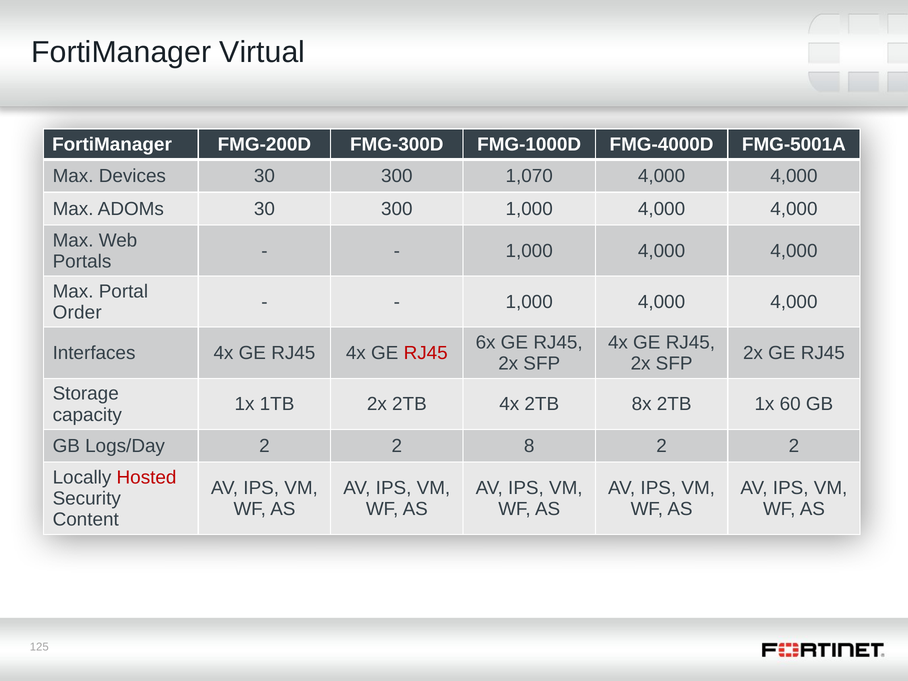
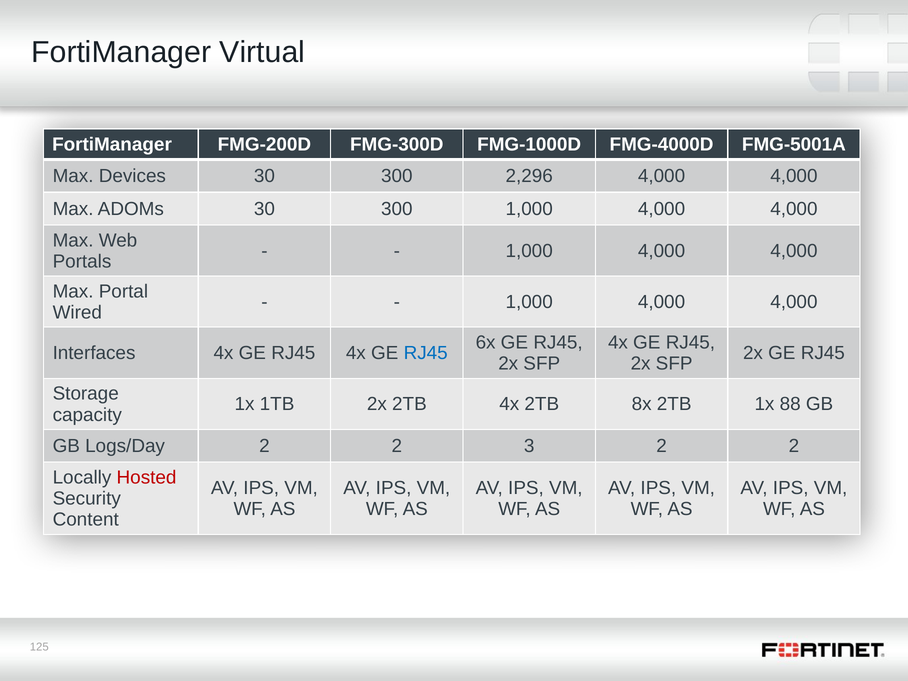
1,070: 1,070 -> 2,296 (529, 176)
Order: Order -> Wired (77, 312)
RJ45 colour: red -> blue (426, 353)
60: 60 -> 88 (790, 404)
8: 8 -> 3 (529, 446)
